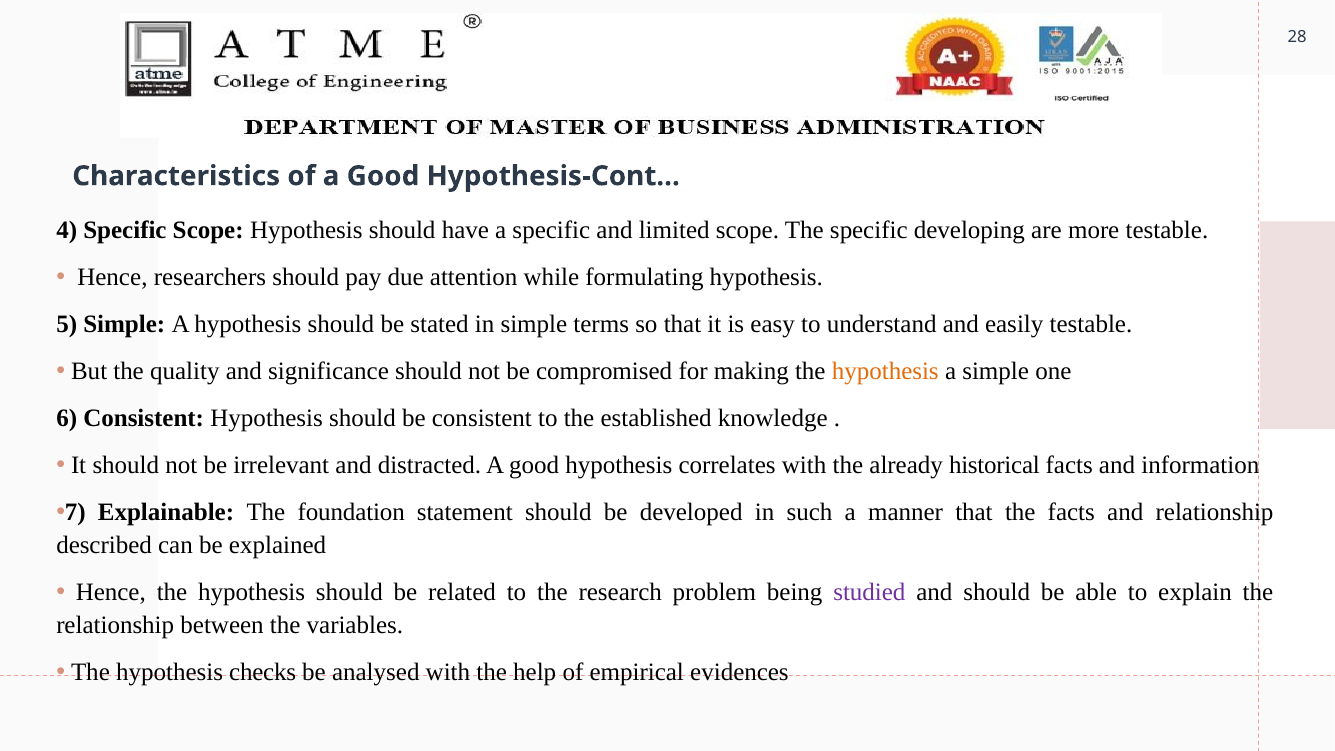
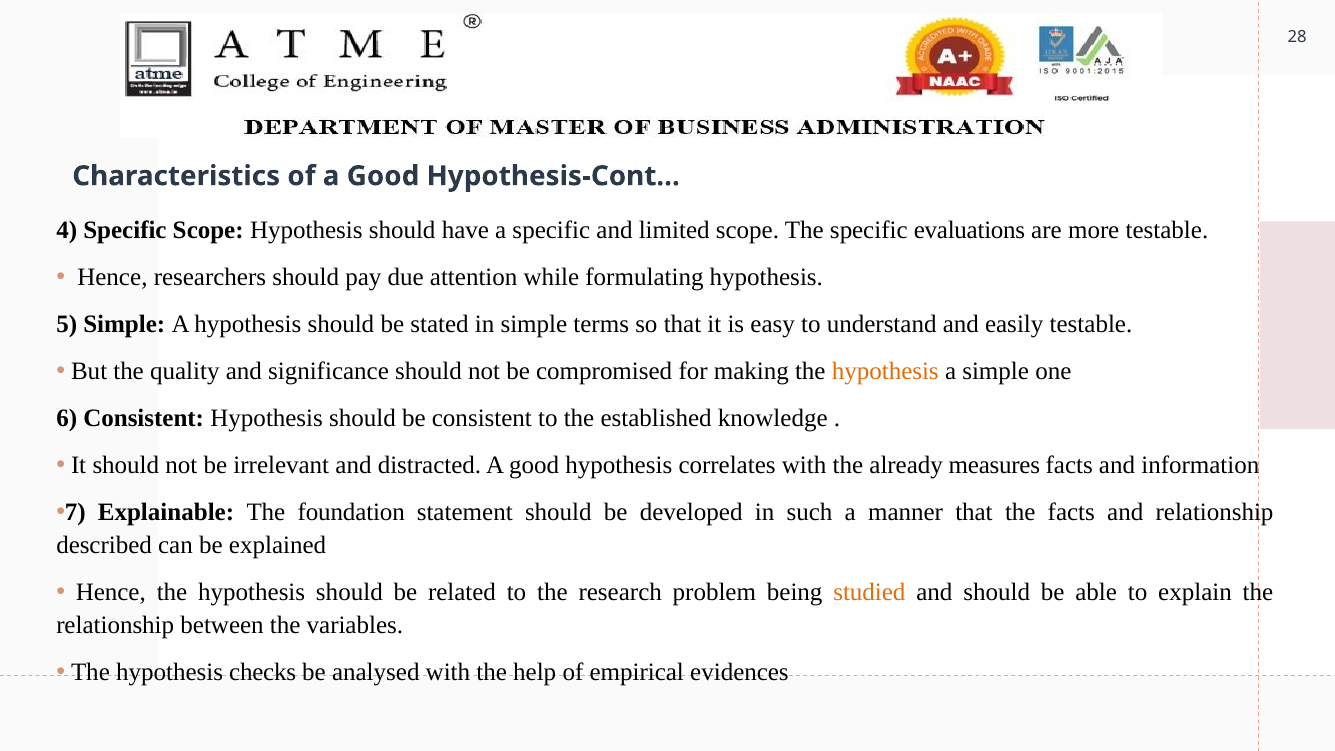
developing: developing -> evaluations (970, 230)
historical: historical -> measures (994, 465)
studied colour: purple -> orange (869, 592)
